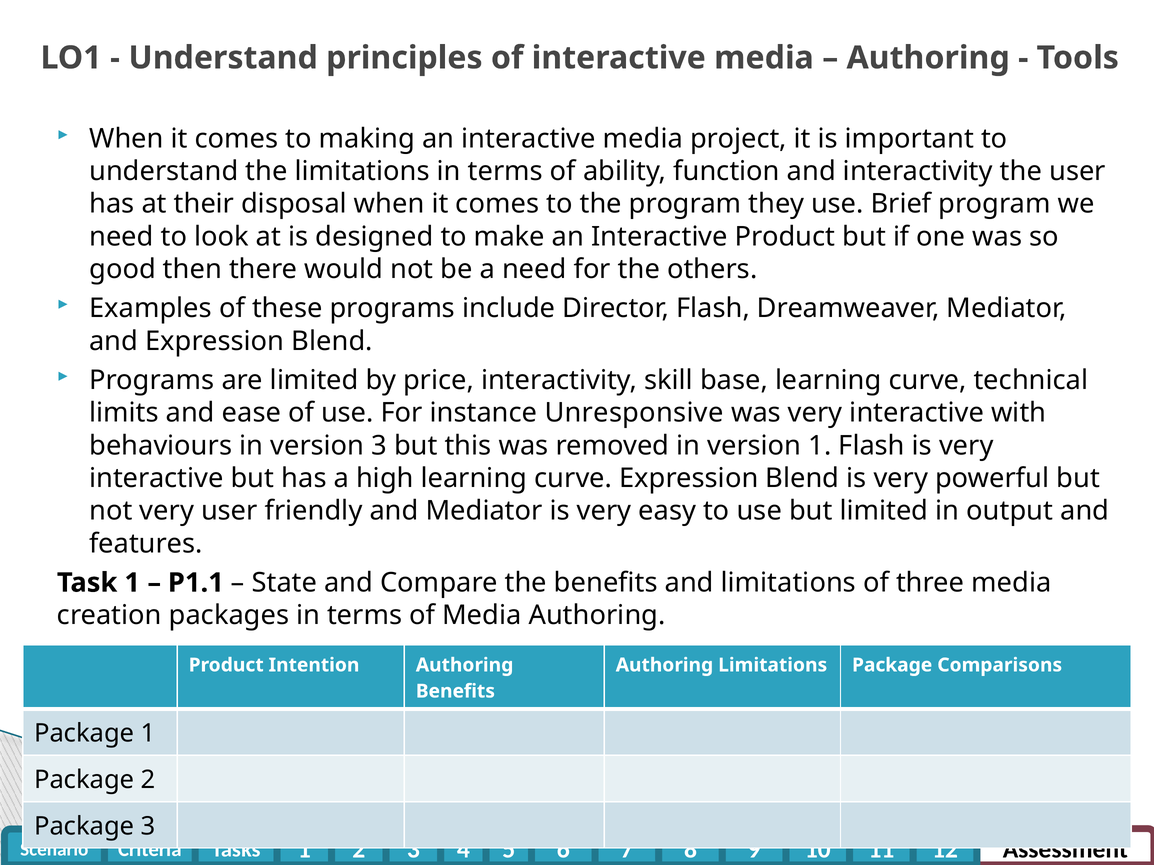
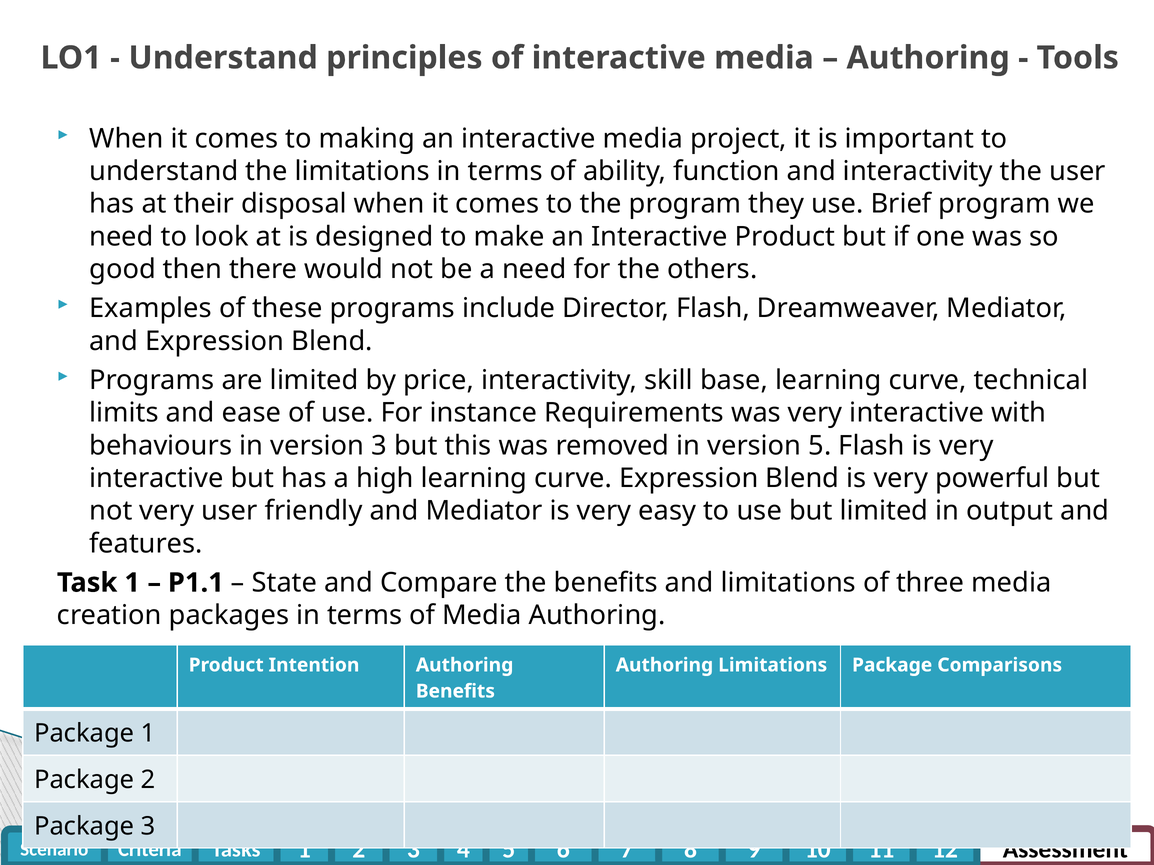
Unresponsive: Unresponsive -> Requirements (634, 413)
version 1: 1 -> 5 (820, 446)
